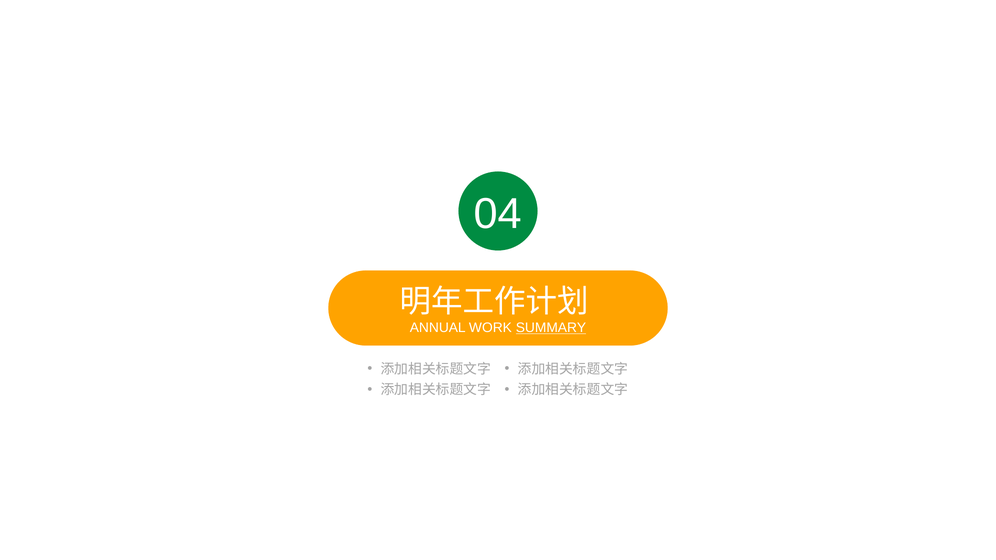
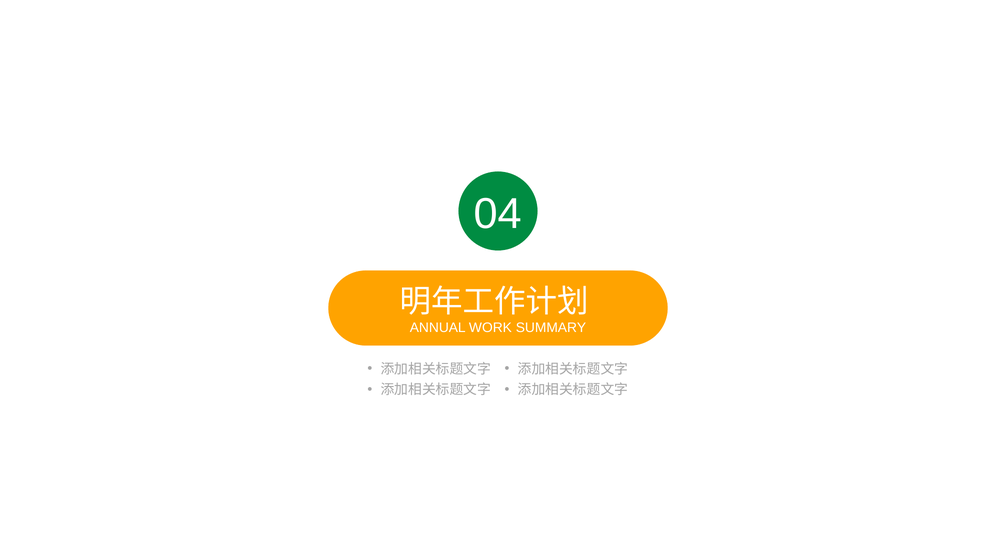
SUMMARY underline: present -> none (551, 328)
